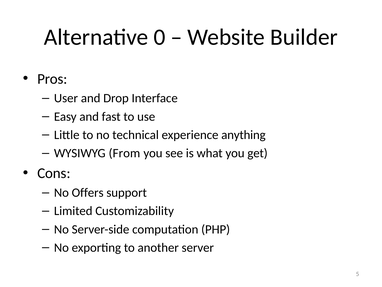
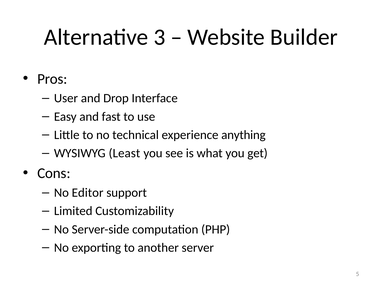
0: 0 -> 3 (159, 37)
From: From -> Least (124, 153)
Offers: Offers -> Editor (88, 192)
